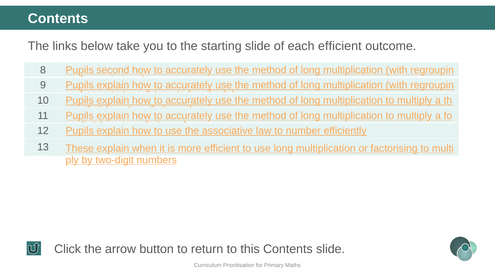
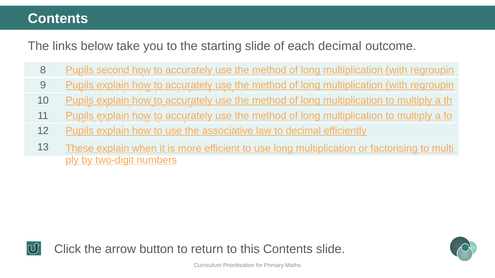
each efficient: efficient -> decimal (340, 46)
to number: number -> decimal (303, 131)
